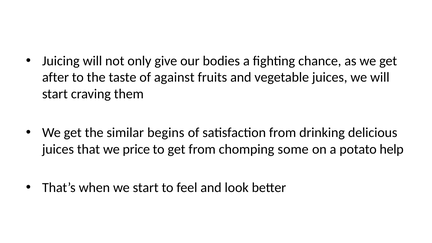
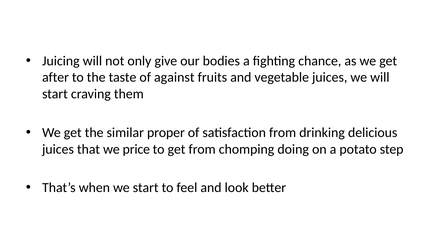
begins: begins -> proper (166, 133)
some: some -> doing (293, 149)
help: help -> step (392, 149)
